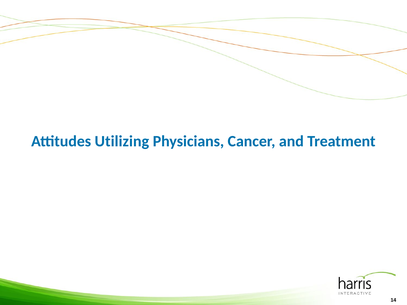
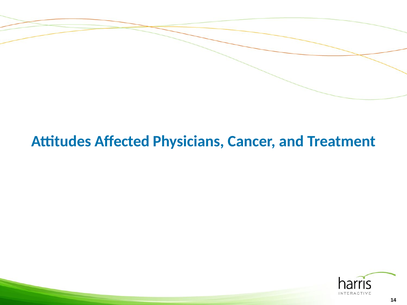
Utilizing: Utilizing -> Affected (122, 142)
